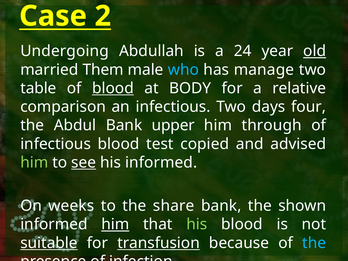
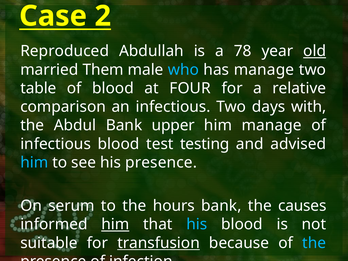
Undergoing: Undergoing -> Reproduced (65, 51)
24: 24 -> 78 (243, 51)
blood underline: present -> none (113, 88)
BODY: BODY -> FOUR (190, 88)
four: four -> with (309, 107)
him through: through -> manage (272, 125)
copied: copied -> testing (205, 144)
him colour: light green -> light blue (34, 162)
see underline: present -> none (84, 162)
his informed: informed -> presence (161, 162)
weeks: weeks -> serum (71, 206)
share: share -> hours (174, 206)
shown: shown -> causes (302, 206)
his colour: light green -> light blue (197, 224)
suitable underline: present -> none (49, 243)
